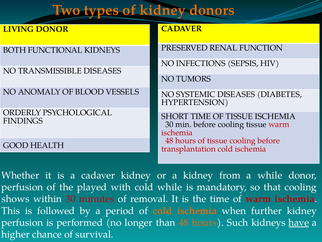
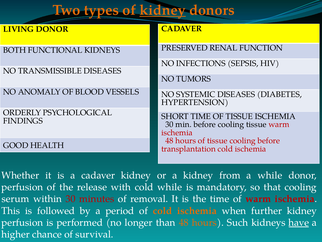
kidney underline: none -> present (163, 10)
played: played -> release (92, 187)
shows: shows -> serum (16, 199)
